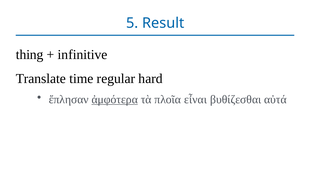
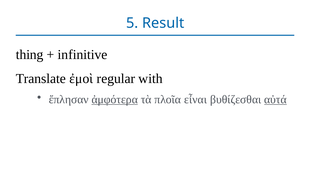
time: time -> ἐμοὶ (81, 78)
hard: hard -> with (151, 78)
αὐτά underline: none -> present (275, 99)
